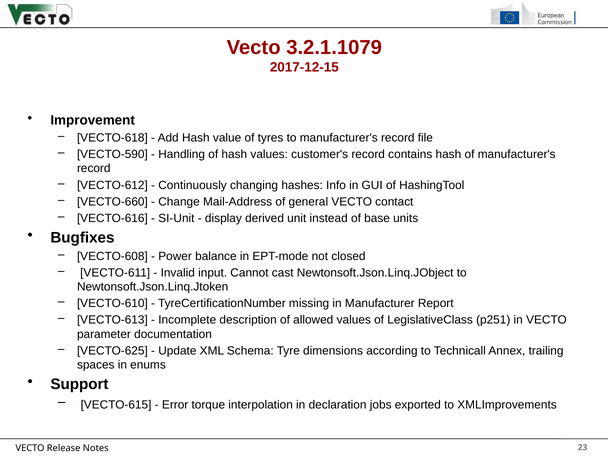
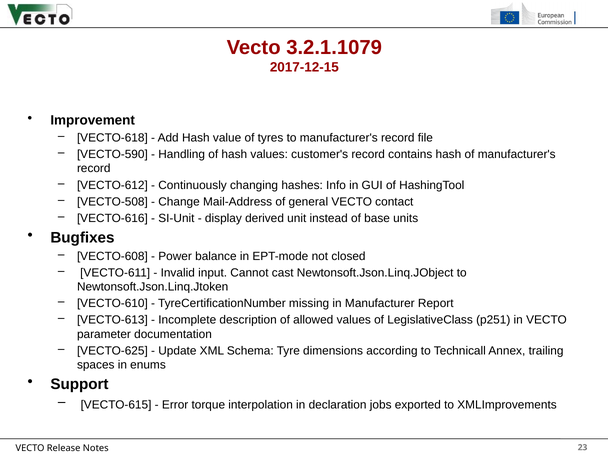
VECTO-660: VECTO-660 -> VECTO-508 (112, 202)
